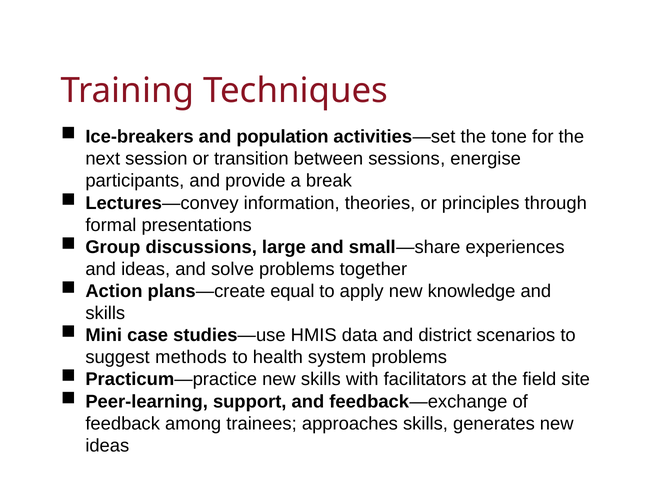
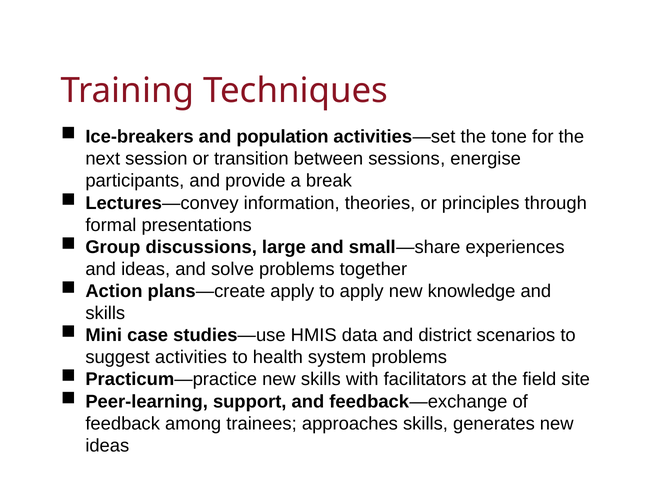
plans—create equal: equal -> apply (292, 291)
methods: methods -> activities (191, 357)
